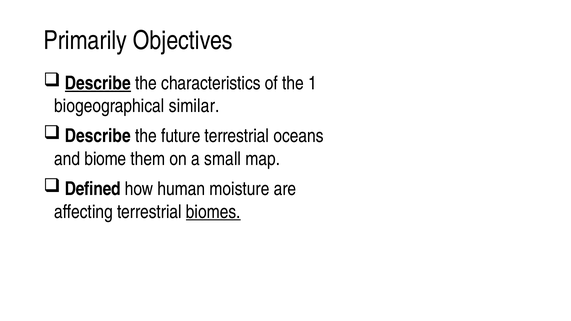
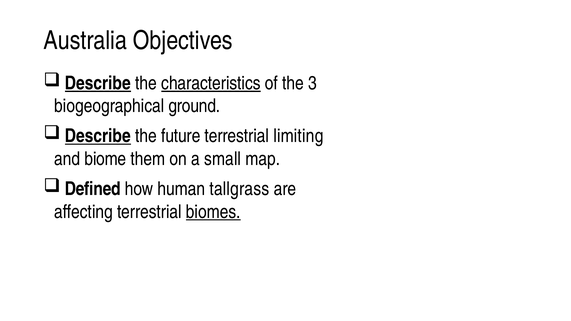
Primarily: Primarily -> Australia (85, 41)
characteristics underline: none -> present (211, 83)
1: 1 -> 3 (313, 83)
similar: similar -> ground (194, 106)
Describe underline: none -> present (98, 136)
oceans: oceans -> limiting (298, 136)
moisture: moisture -> tallgrass (239, 189)
